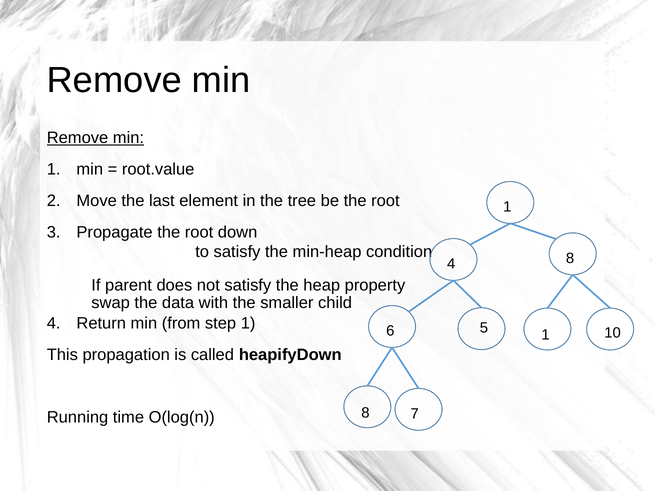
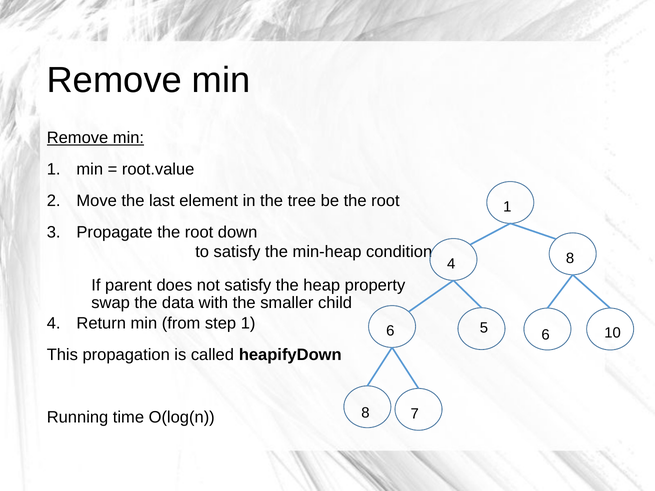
5 1: 1 -> 6 (546, 335)
